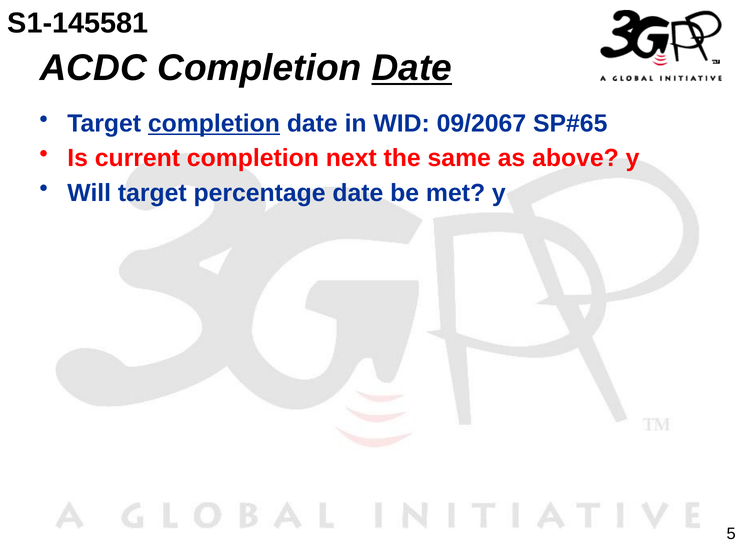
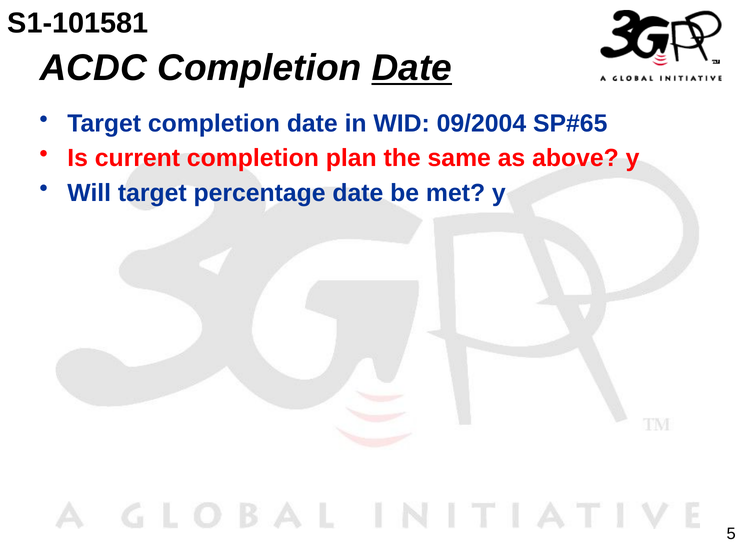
S1-145581: S1-145581 -> S1-101581 (78, 23)
completion underline: present -> none (214, 123)
09/2067: 09/2067 -> 09/2004 (481, 123)
next: next -> plan (351, 158)
